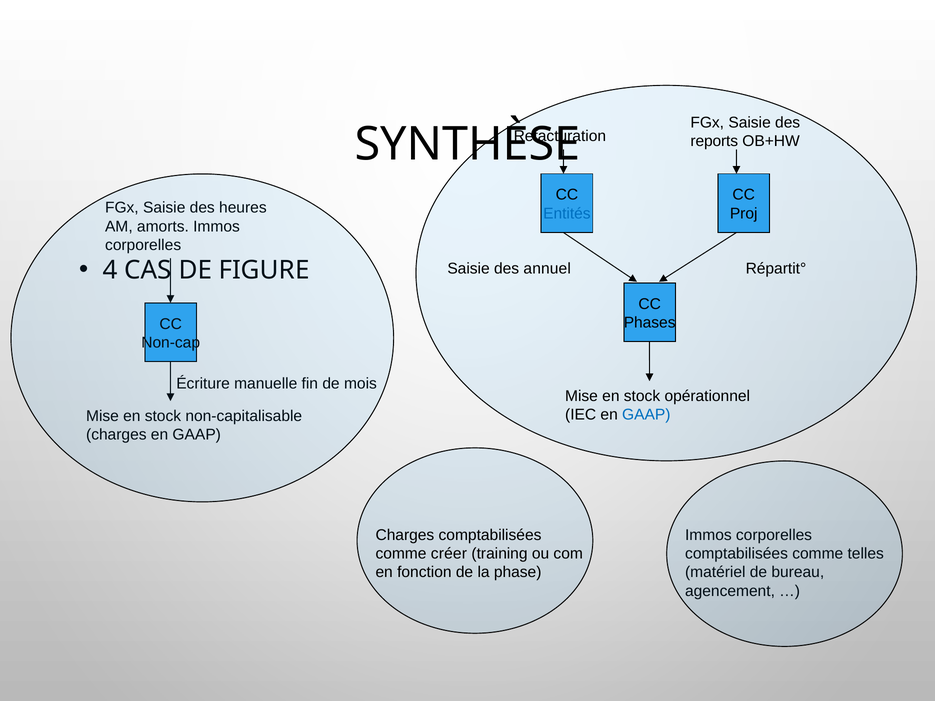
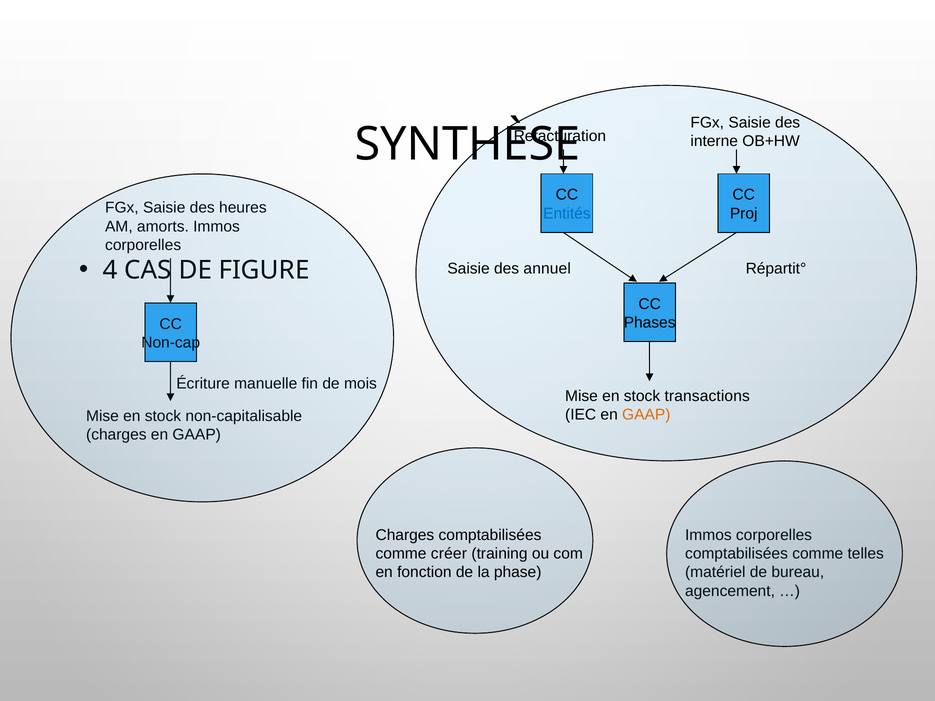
reports: reports -> interne (714, 141)
opérationnel: opérationnel -> transactions (707, 396)
GAAP colour: blue -> orange (646, 415)
